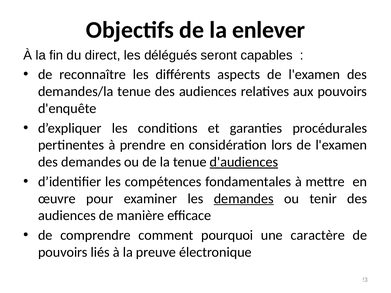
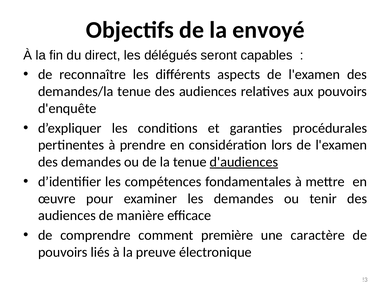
enlever: enlever -> envoyé (269, 30)
demandes underline: present -> none (244, 199)
pourquoi: pourquoi -> première (227, 235)
